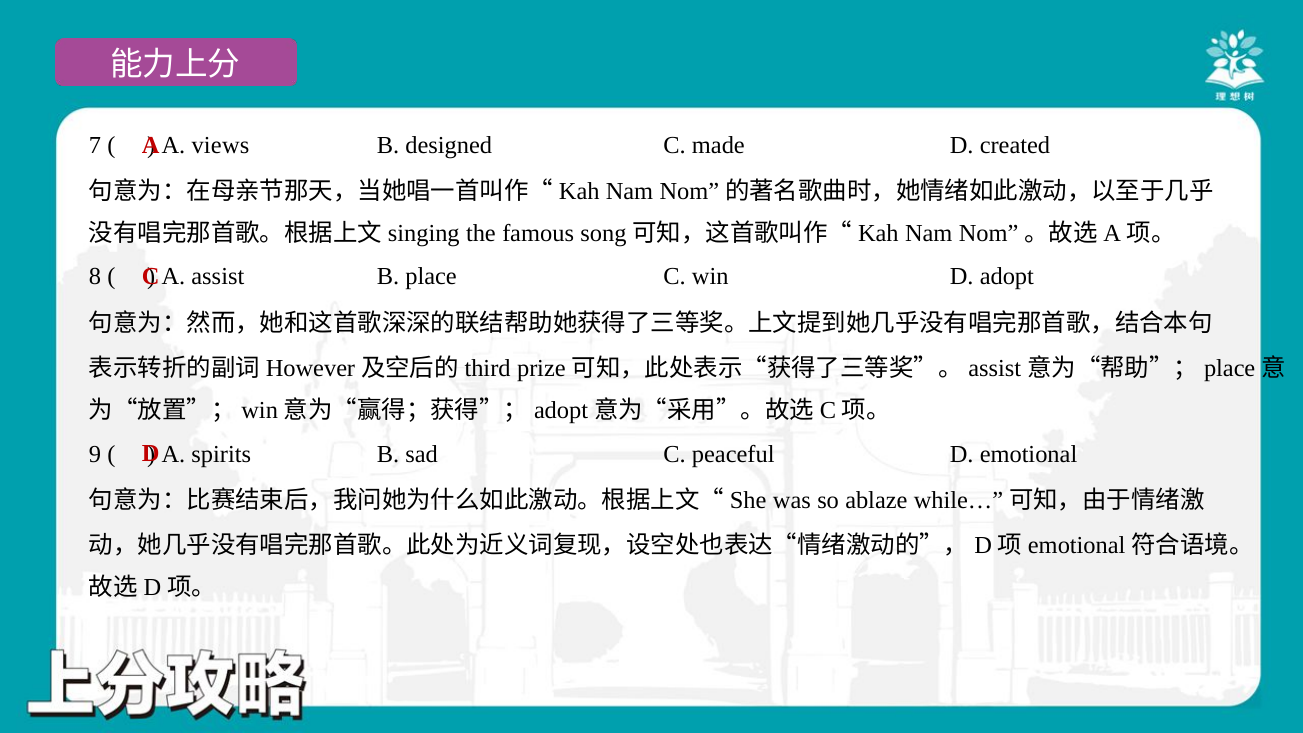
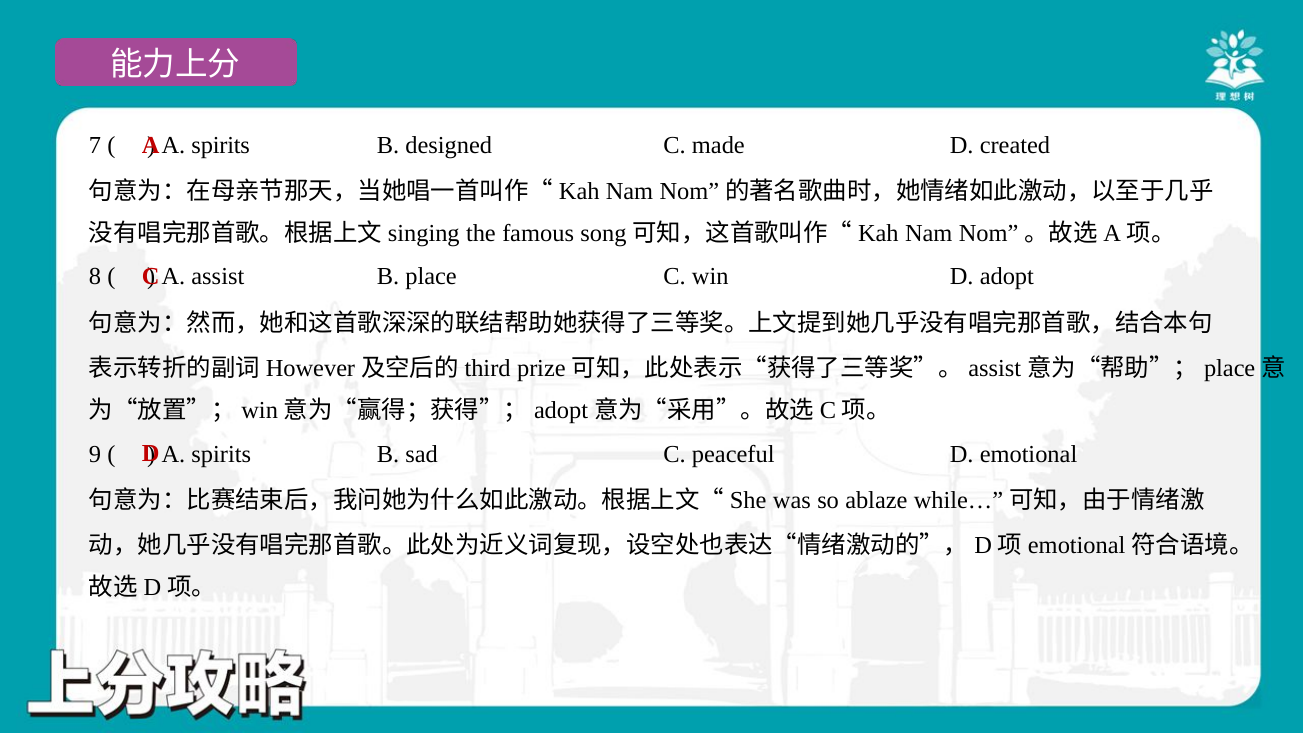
views: views -> spirits (221, 146)
